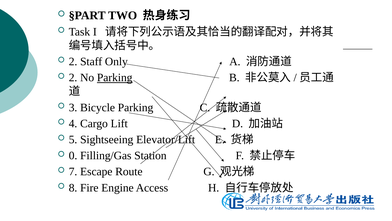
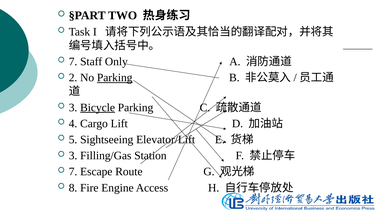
2: 2 -> 7 (73, 61)
Bicycle underline: none -> present (98, 107)
0: 0 -> 3 (73, 155)
